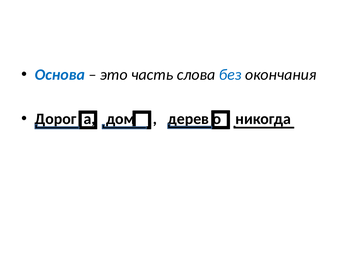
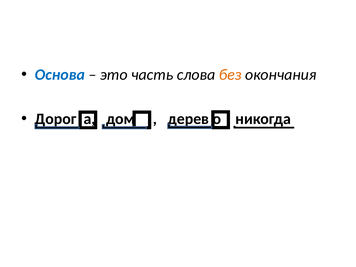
без colour: blue -> orange (230, 75)
